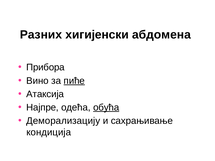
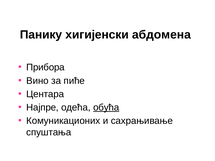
Разних: Разних -> Панику (41, 35)
пиће underline: present -> none (74, 81)
Атаксија: Атаксија -> Центара (45, 94)
Деморализацију: Деморализацију -> Комуникационих (63, 121)
кондиција: кондиција -> спуштања (49, 132)
